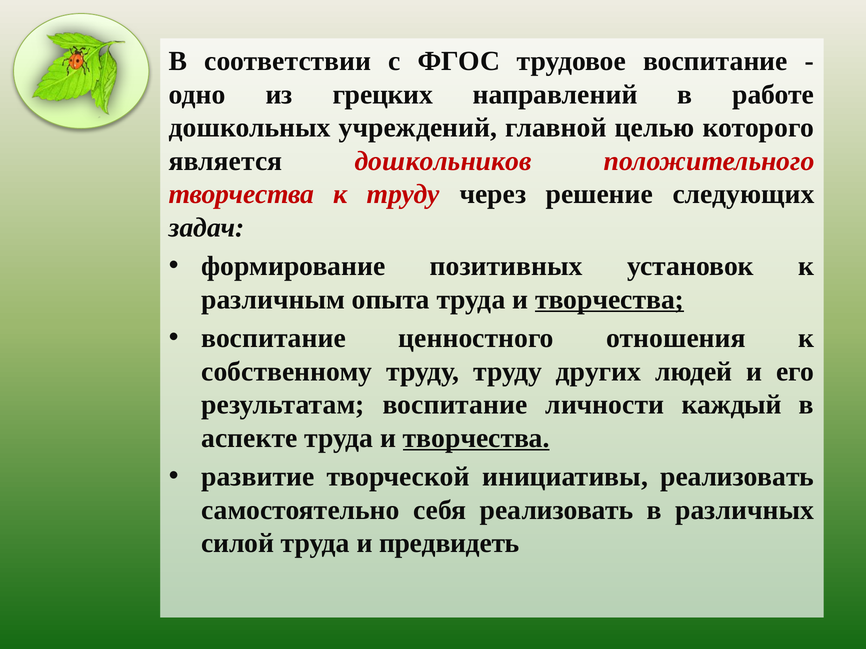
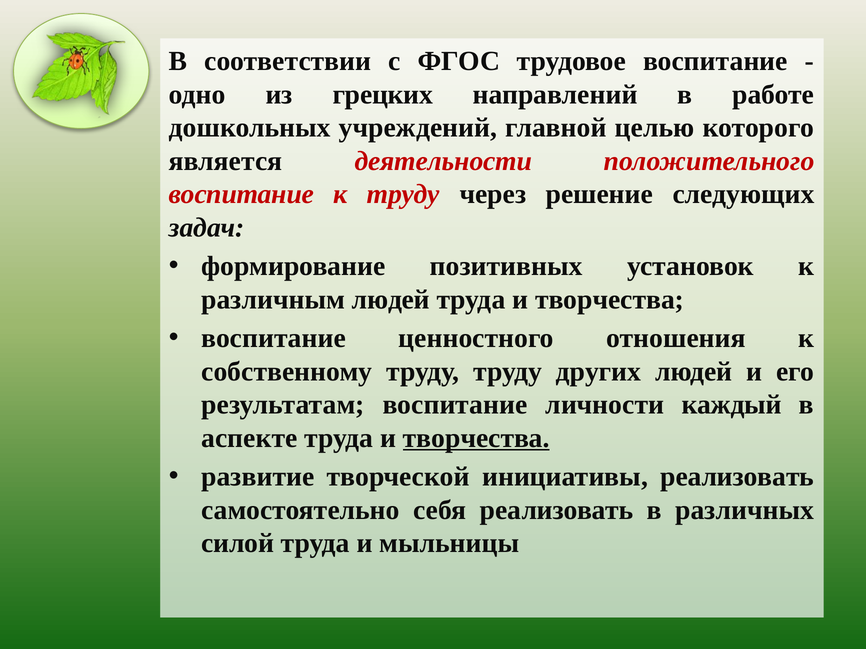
дошкольников: дошкольников -> деятельности (443, 161)
творчества: творчества -> воспитание (241, 194)
различным опыта: опыта -> людей (391, 300)
творчества underline: present -> none (610, 300)
предвидеть: предвидеть -> мыльницы (449, 544)
